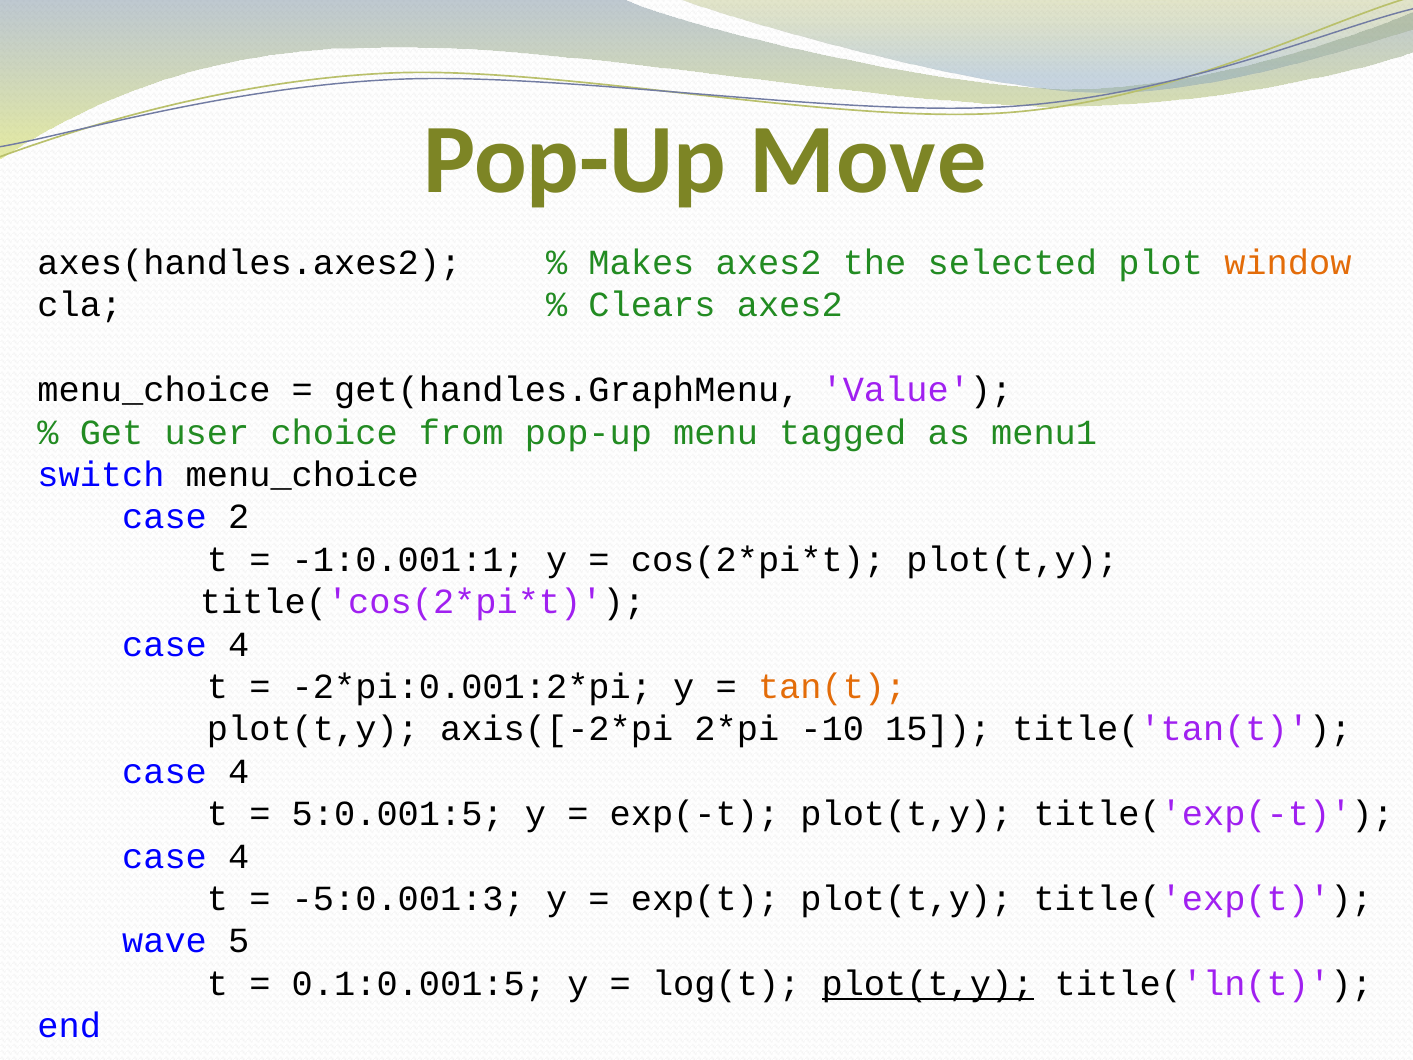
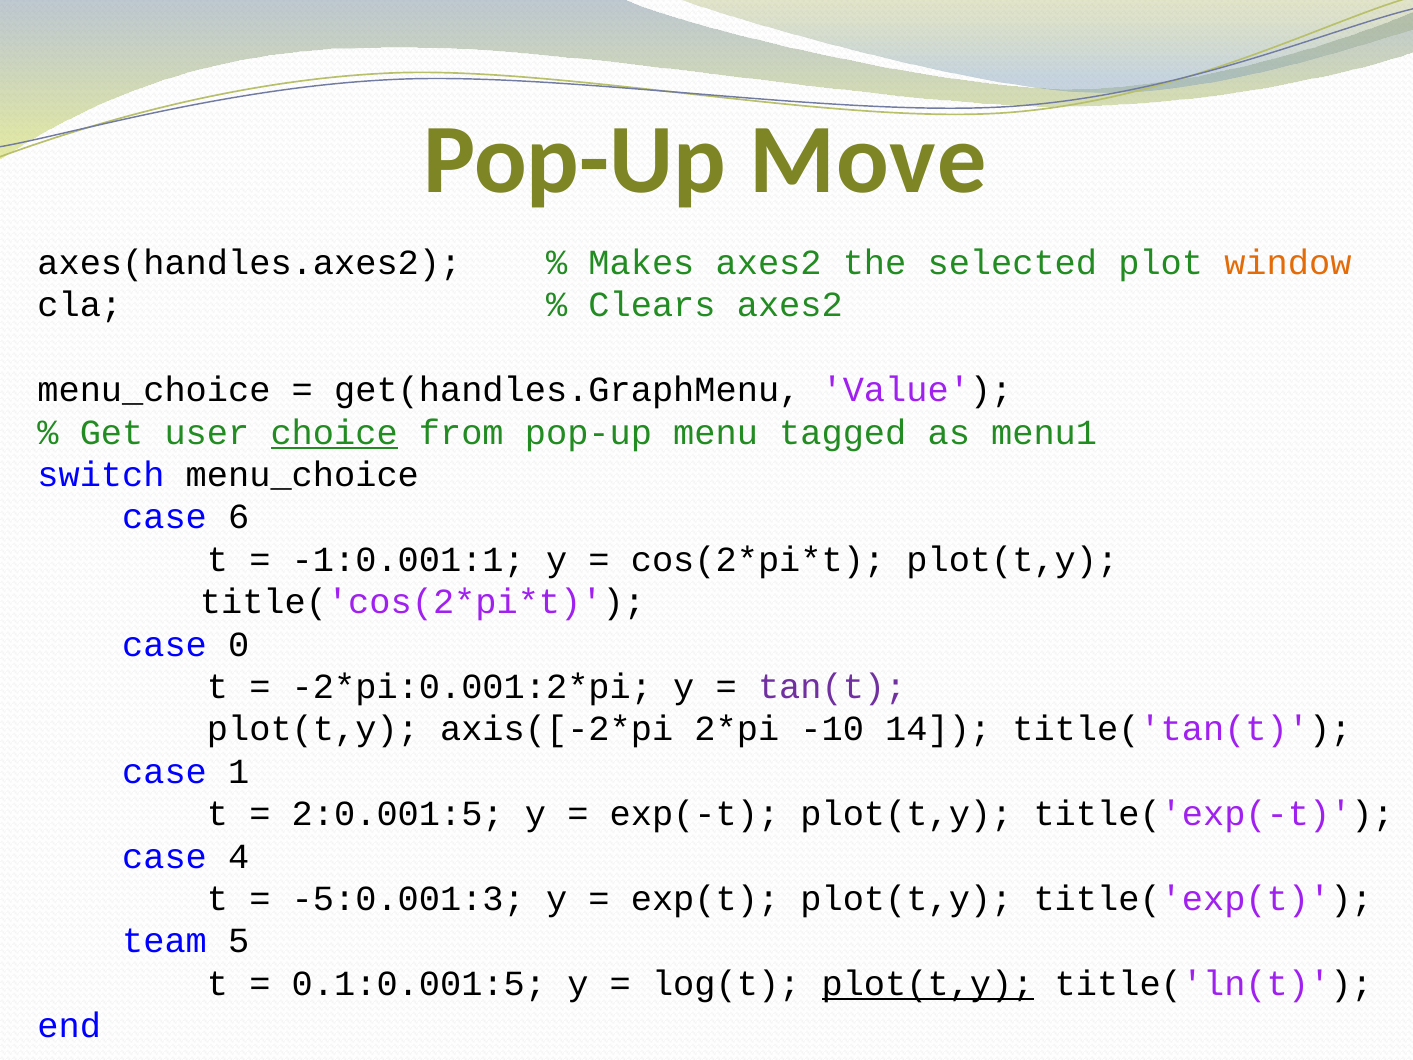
choice underline: none -> present (334, 432)
2: 2 -> 6 (239, 517)
4: 4 -> 0 (239, 644)
tan(t colour: orange -> purple (832, 687)
15: 15 -> 14 (938, 729)
4: 4 -> 1 (239, 771)
5:0.001:5: 5:0.001:5 -> 2:0.001:5 (398, 814)
wave: wave -> team (165, 941)
